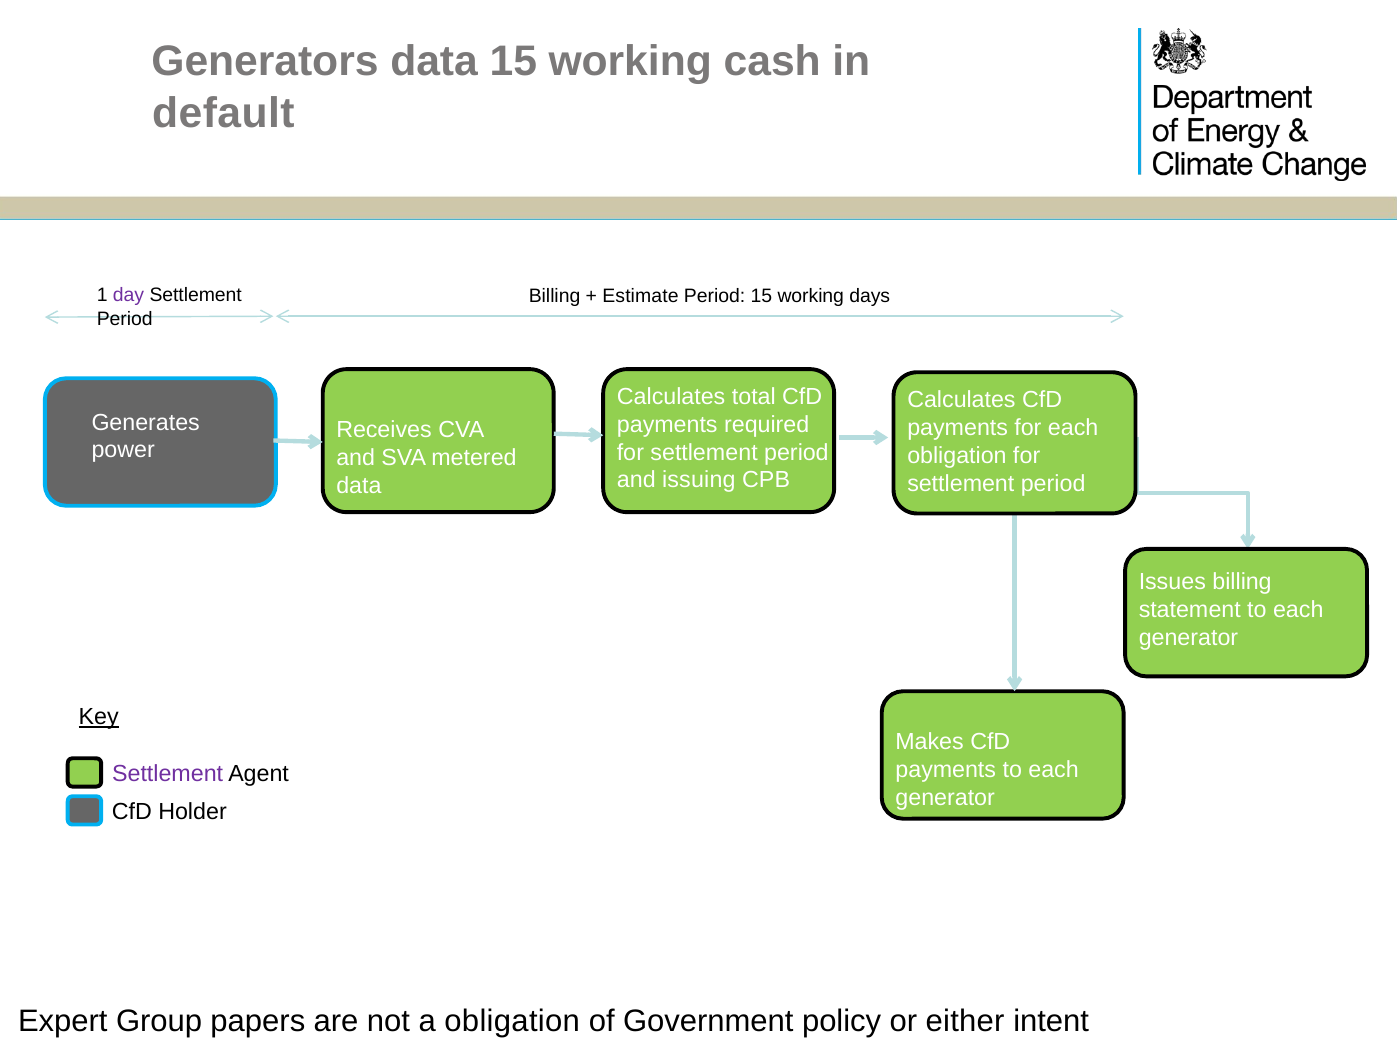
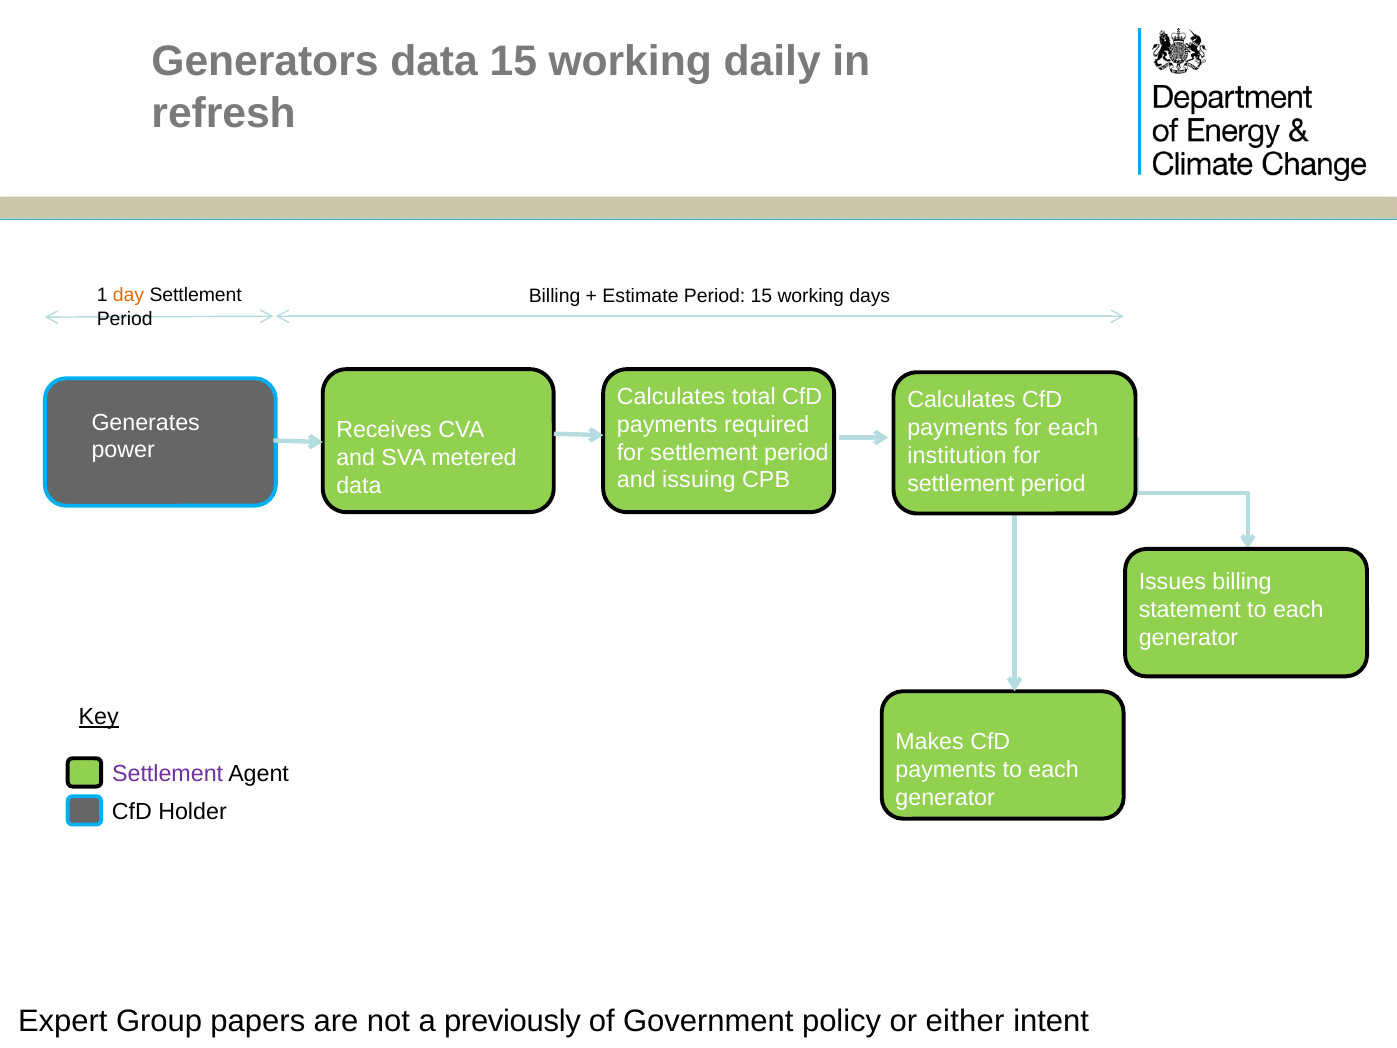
cash: cash -> daily (772, 62)
default: default -> refresh (224, 113)
day colour: purple -> orange (129, 295)
obligation: obligation -> institution (957, 455)
a obligation: obligation -> previously (512, 1021)
